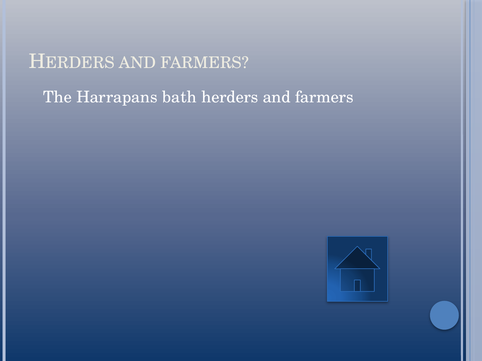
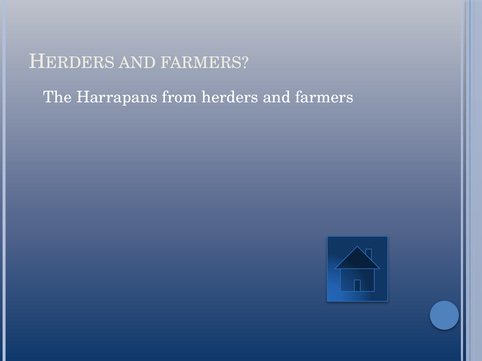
bath: bath -> from (179, 97)
